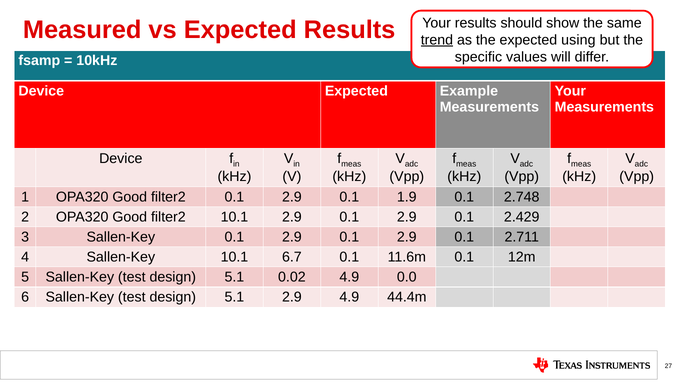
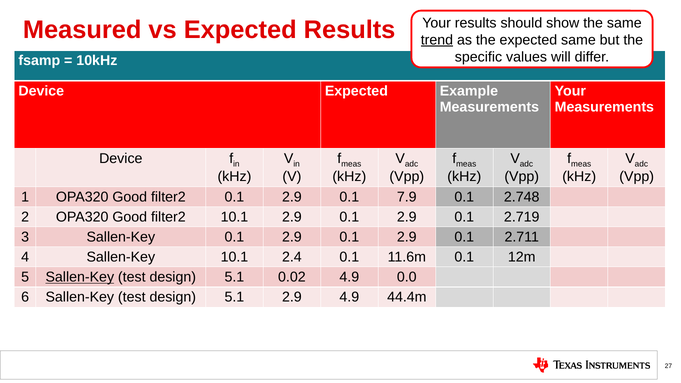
expected using: using -> same (578, 40)
1.9: 1.9 -> 7.9 (407, 197)
2.429: 2.429 -> 2.719 (522, 217)
6.7: 6.7 -> 2.4 (292, 257)
Sallen-Key underline: none -> present (80, 277)
